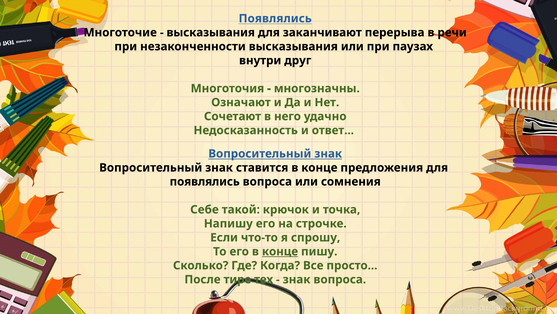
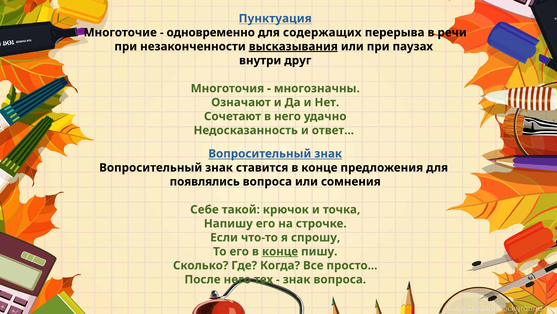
Появлялись: Появлялись -> Пунктуация (275, 19)
высказывания: высказывания -> одновременно (211, 32)
заканчивают: заканчивают -> содержащих (322, 32)
высказывания underline: none -> present (293, 46)
После тире: тире -> него (237, 279)
